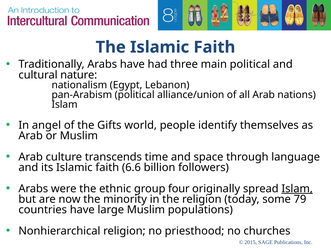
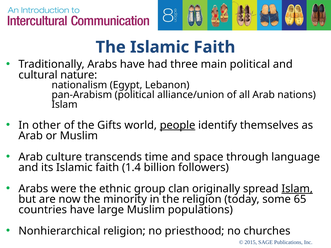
angel: angel -> other (46, 125)
people underline: none -> present (178, 125)
6.6: 6.6 -> 1.4 (131, 168)
four: four -> clan (179, 189)
79: 79 -> 65 (300, 199)
